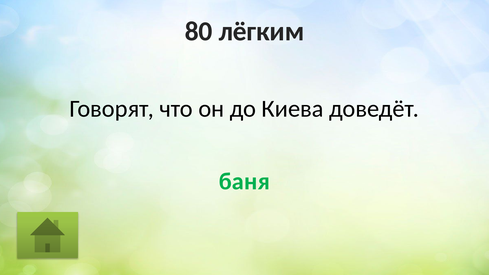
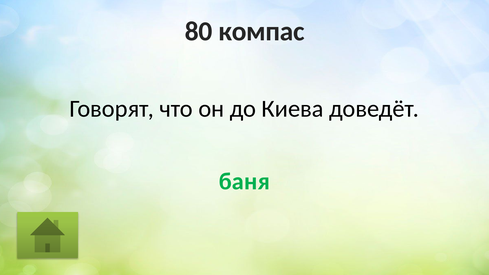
лёгким: лёгким -> компас (262, 31)
